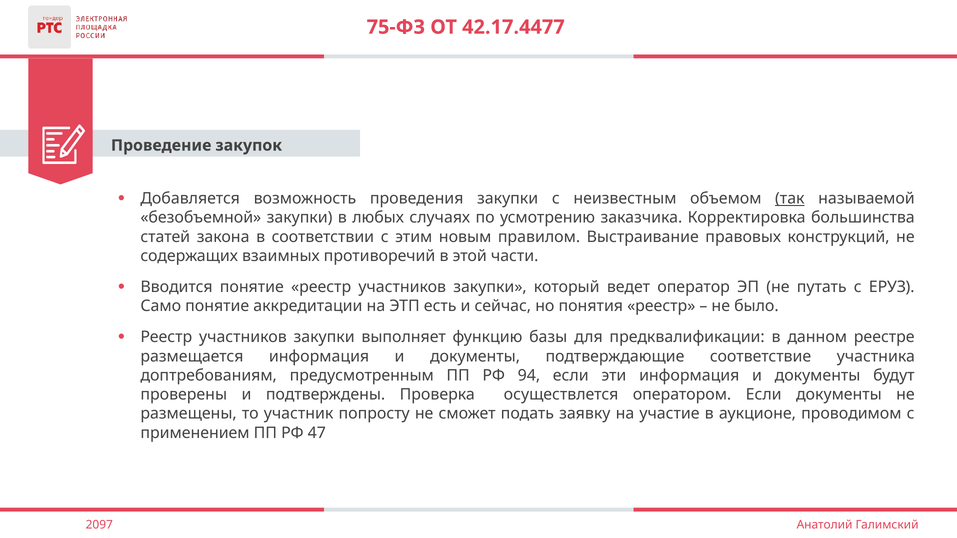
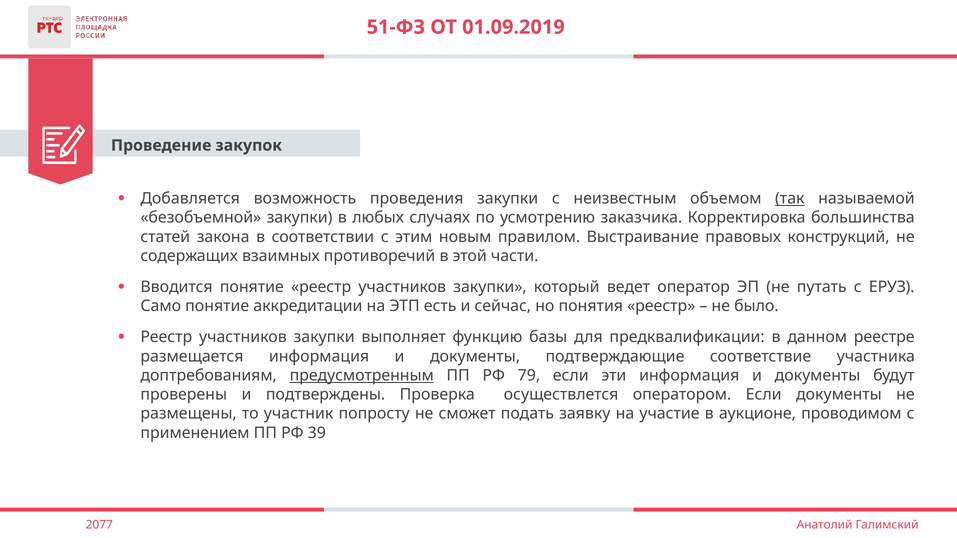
75-ФЗ: 75-ФЗ -> 51-ФЗ (396, 27)
42.17.4477: 42.17.4477 -> 01.09.2019 (513, 27)
предусмотренным underline: none -> present (362, 376)
94: 94 -> 79 (529, 376)
47: 47 -> 39 (317, 433)
2097: 2097 -> 2077 (99, 525)
